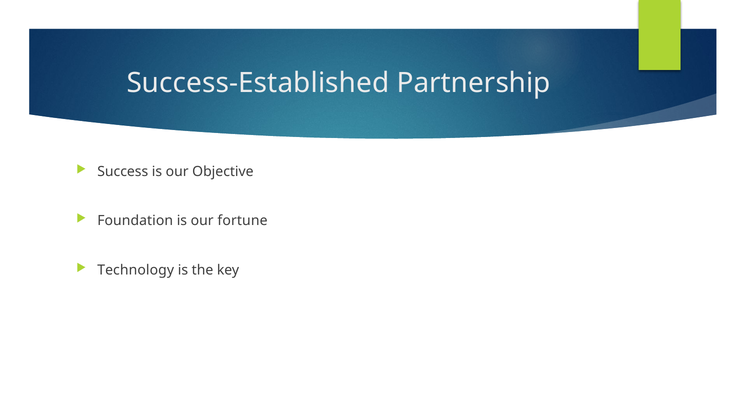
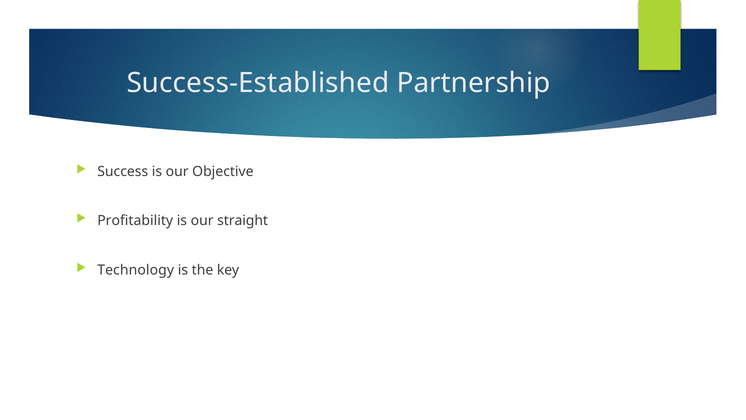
Foundation: Foundation -> Profitability (135, 221)
fortune: fortune -> straight (243, 221)
